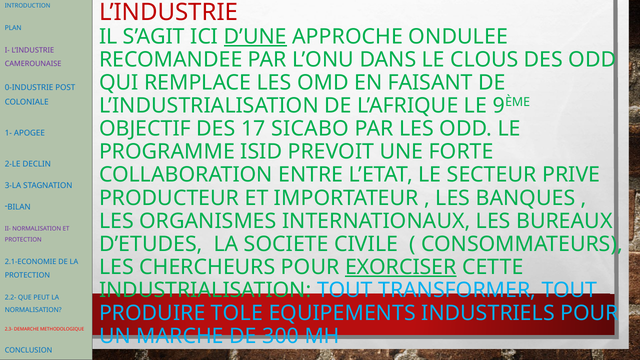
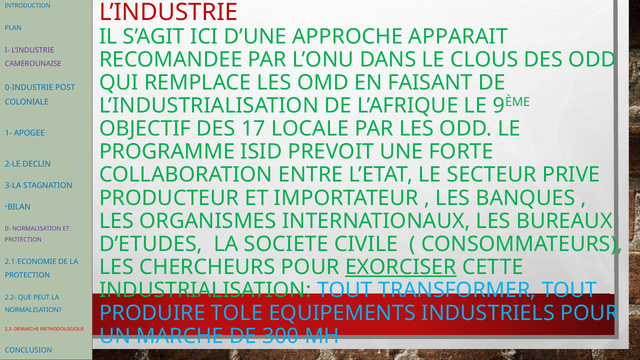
D’UNE underline: present -> none (255, 37)
ONDULEE: ONDULEE -> APPARAIT (458, 37)
17 SICABO: SICABO -> LOCALE (310, 129)
